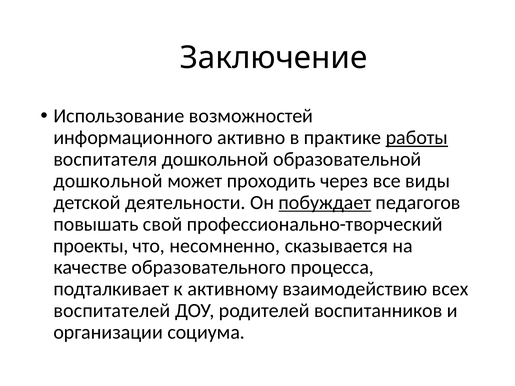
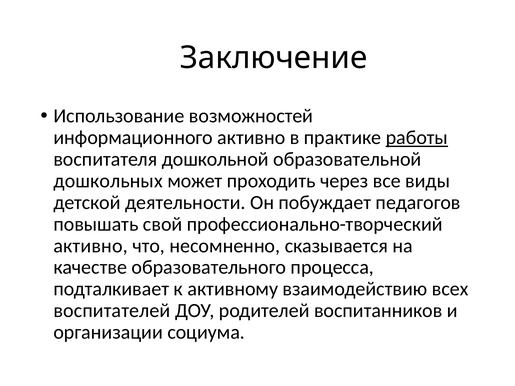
дошкольной: дошкольной -> дошкольных (108, 181)
побуждает underline: present -> none (325, 203)
проекты: проекты -> активно (91, 246)
